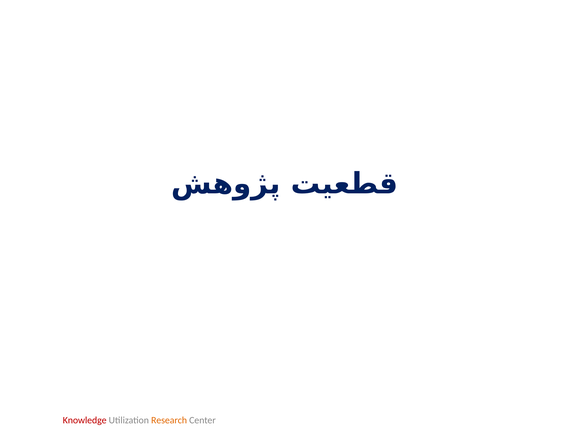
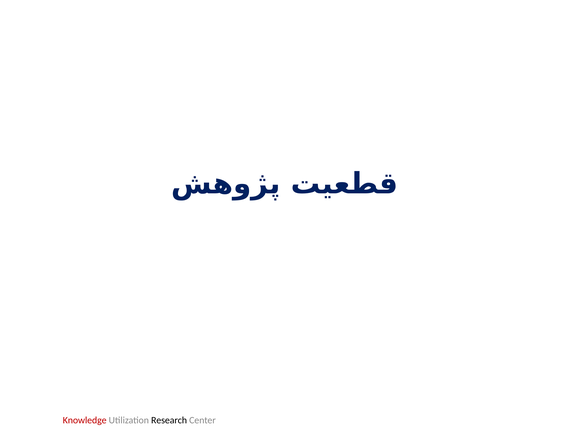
Research colour: orange -> black (169, 420)
